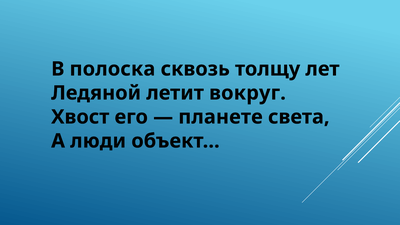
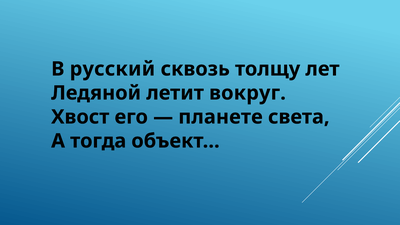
полоска: полоска -> русский (112, 69)
люди: люди -> тогда (98, 141)
